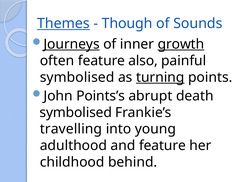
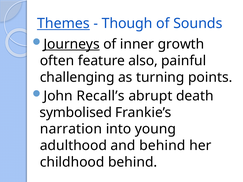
growth underline: present -> none (181, 44)
symbolised: symbolised -> challenging (77, 77)
turning underline: present -> none (160, 77)
Points’s: Points’s -> Recall’s (100, 96)
travelling: travelling -> narration (71, 129)
and feature: feature -> behind (162, 146)
